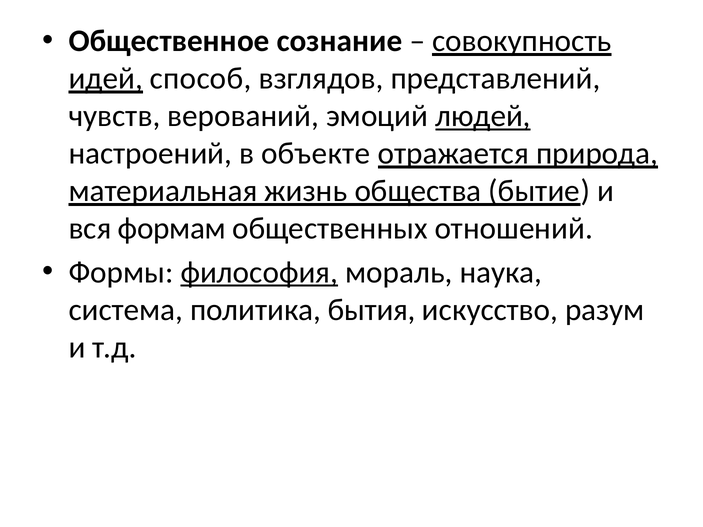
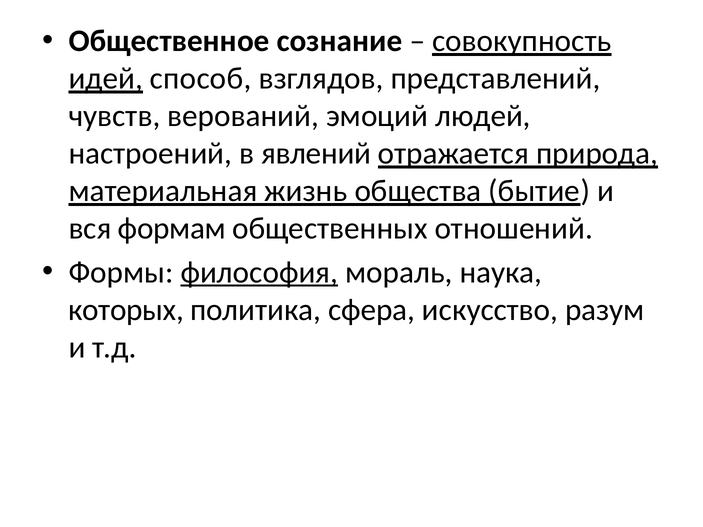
людей underline: present -> none (483, 116)
объекте: объекте -> явлений (316, 154)
система: система -> которых (126, 310)
бытия: бытия -> сфера (372, 310)
